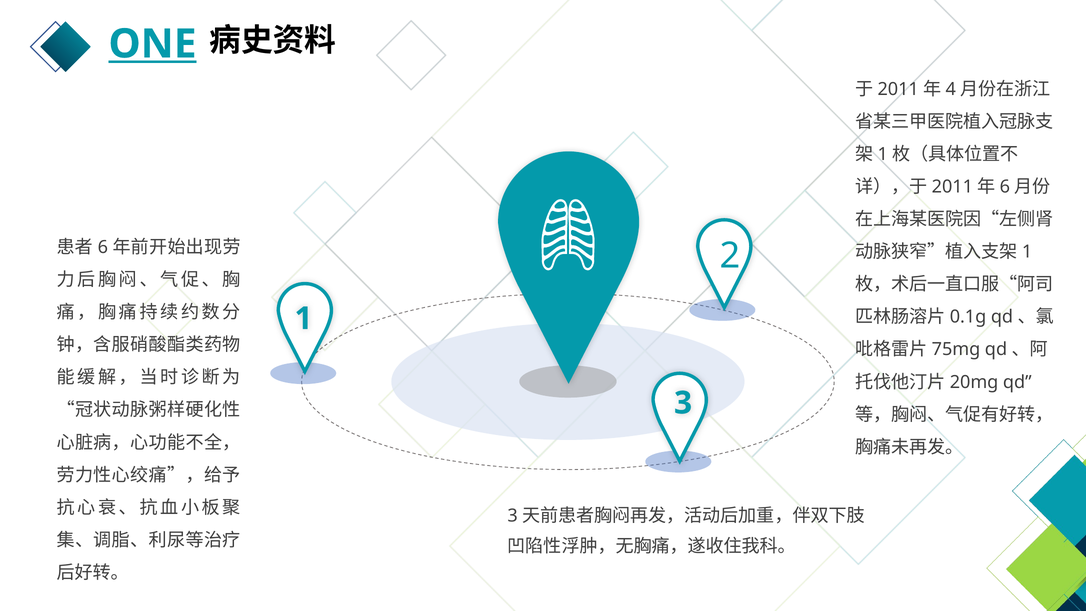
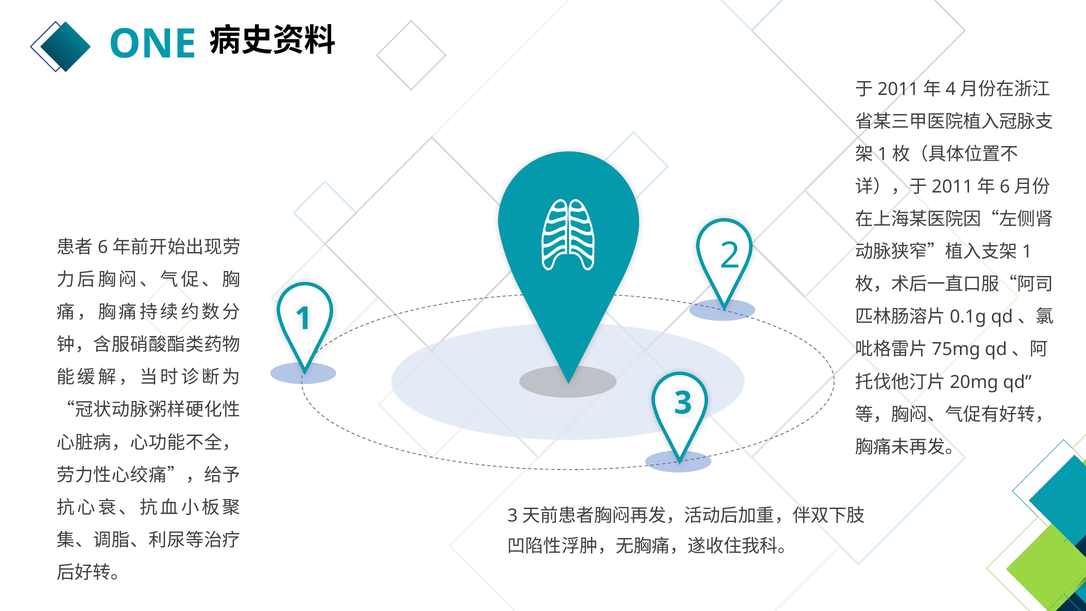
ONE underline: present -> none (153, 44)
